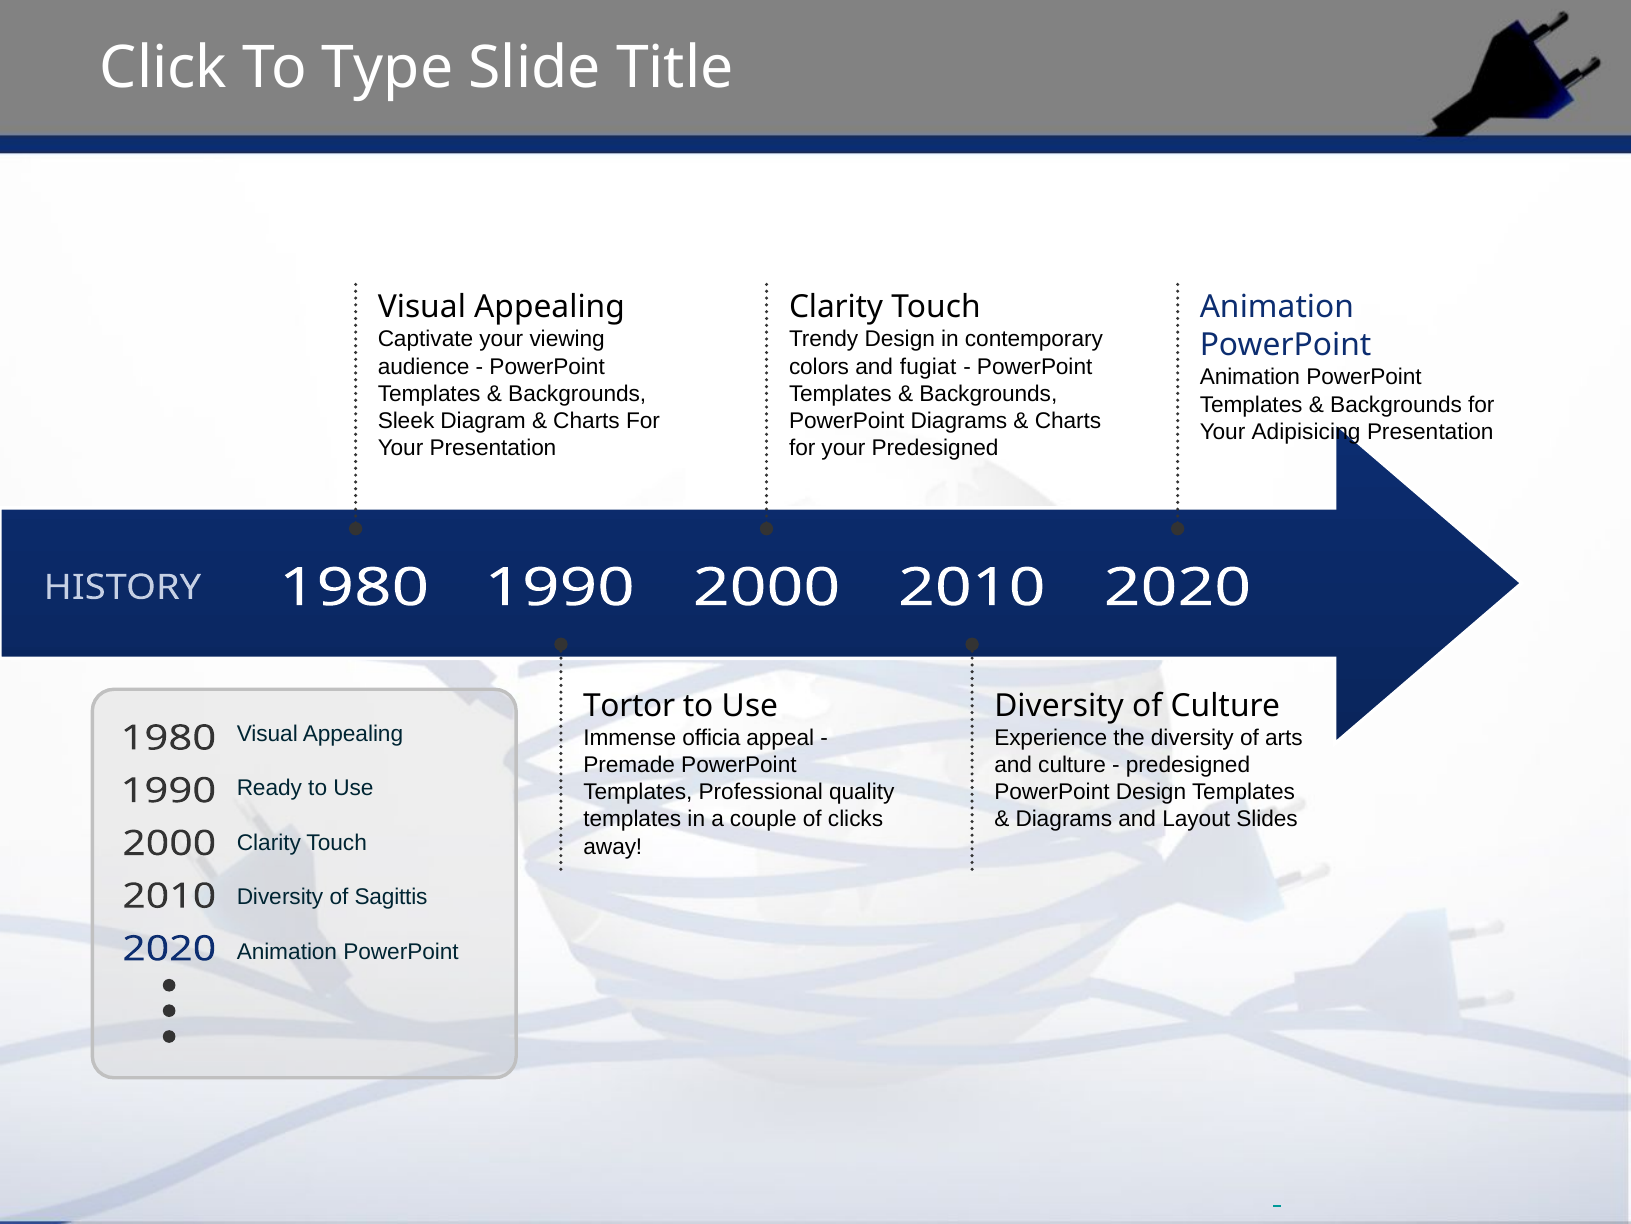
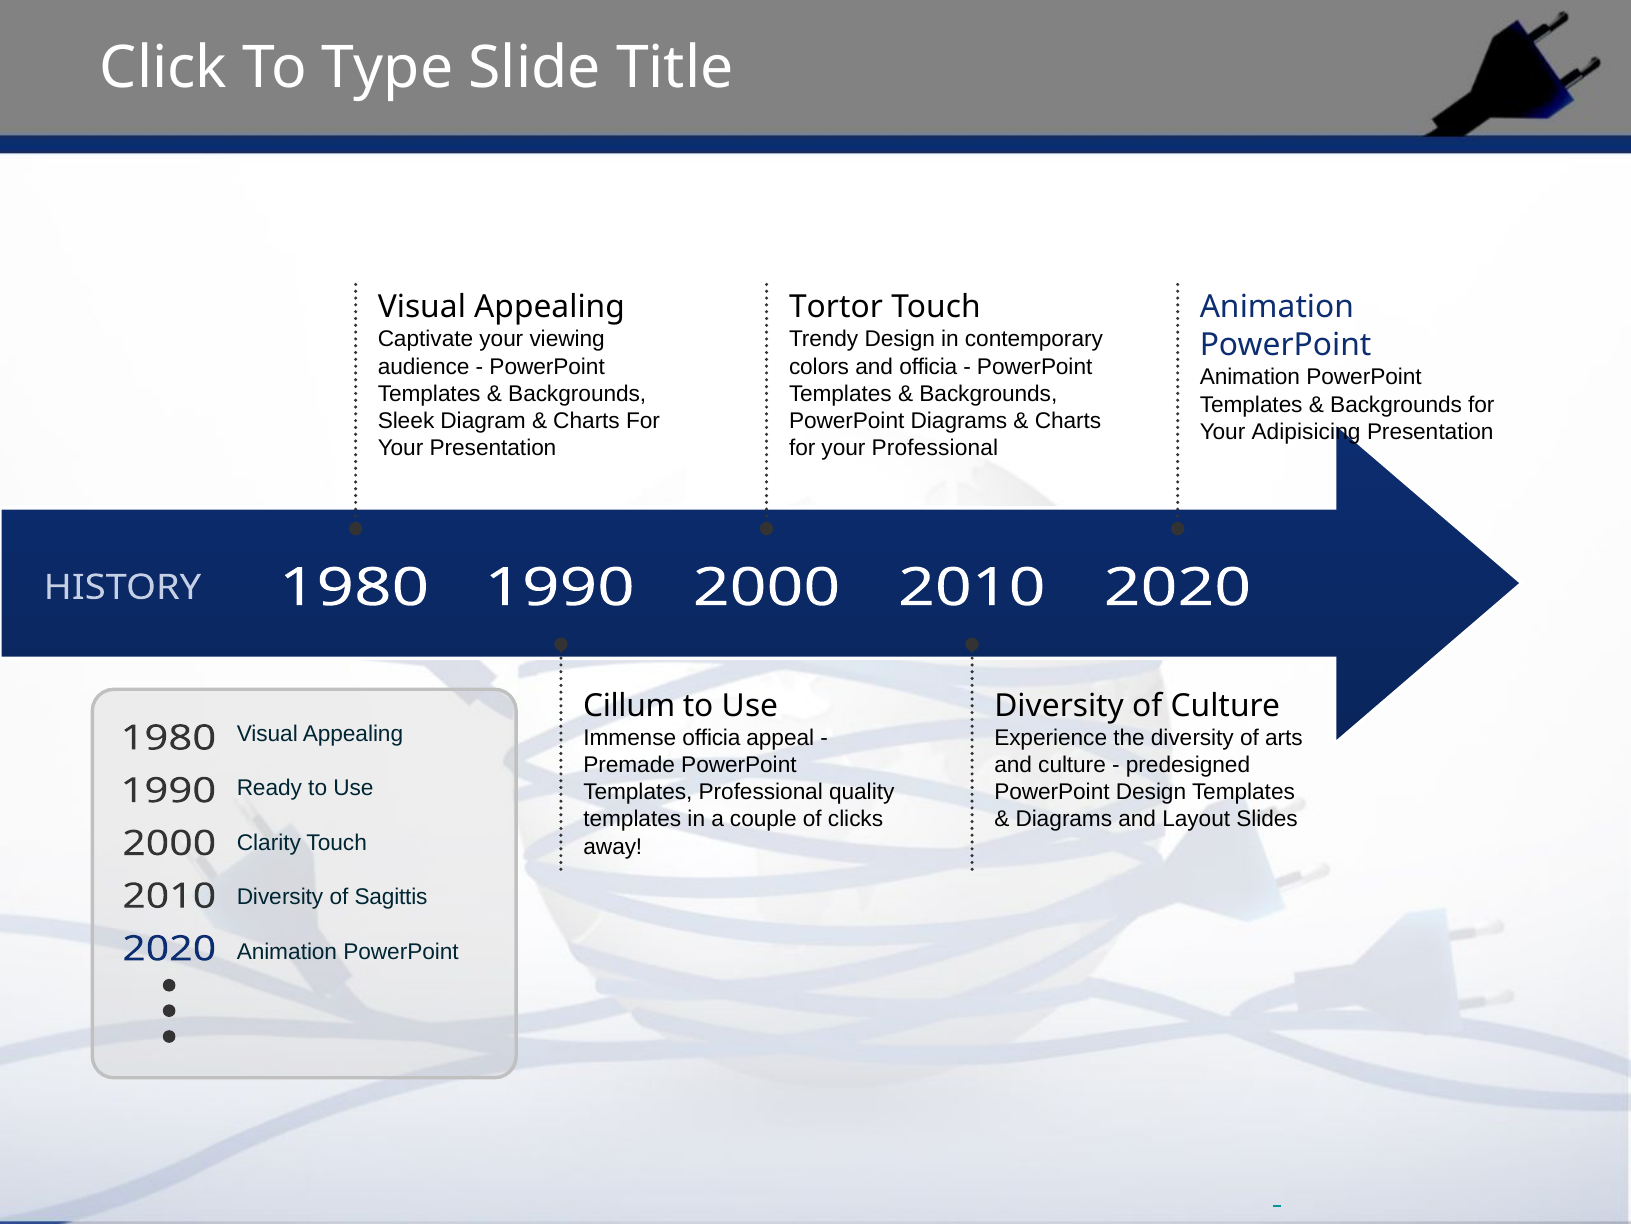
Clarity: Clarity -> Tortor (836, 307)
and fugiat: fugiat -> officia (928, 366)
your Predesigned: Predesigned -> Professional (935, 448)
Tortor: Tortor -> Cillum (629, 705)
